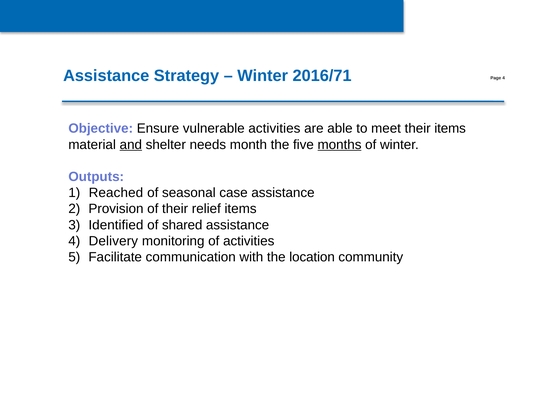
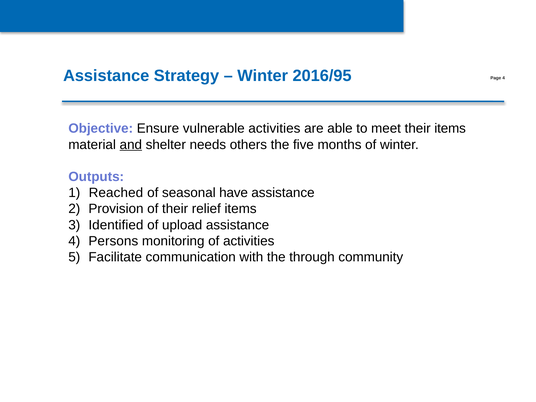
2016/71: 2016/71 -> 2016/95 (322, 76)
month: month -> others (248, 145)
months underline: present -> none (340, 145)
case: case -> have (234, 193)
shared: shared -> upload (182, 225)
Delivery: Delivery -> Persons (113, 241)
location: location -> through (312, 257)
